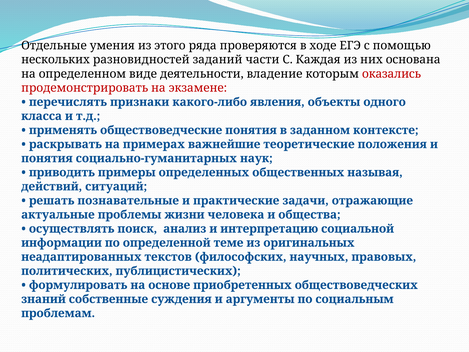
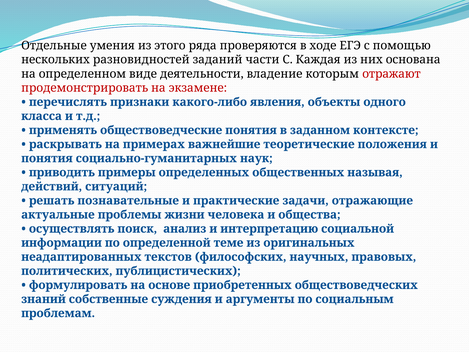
оказались: оказались -> отражают (391, 74)
